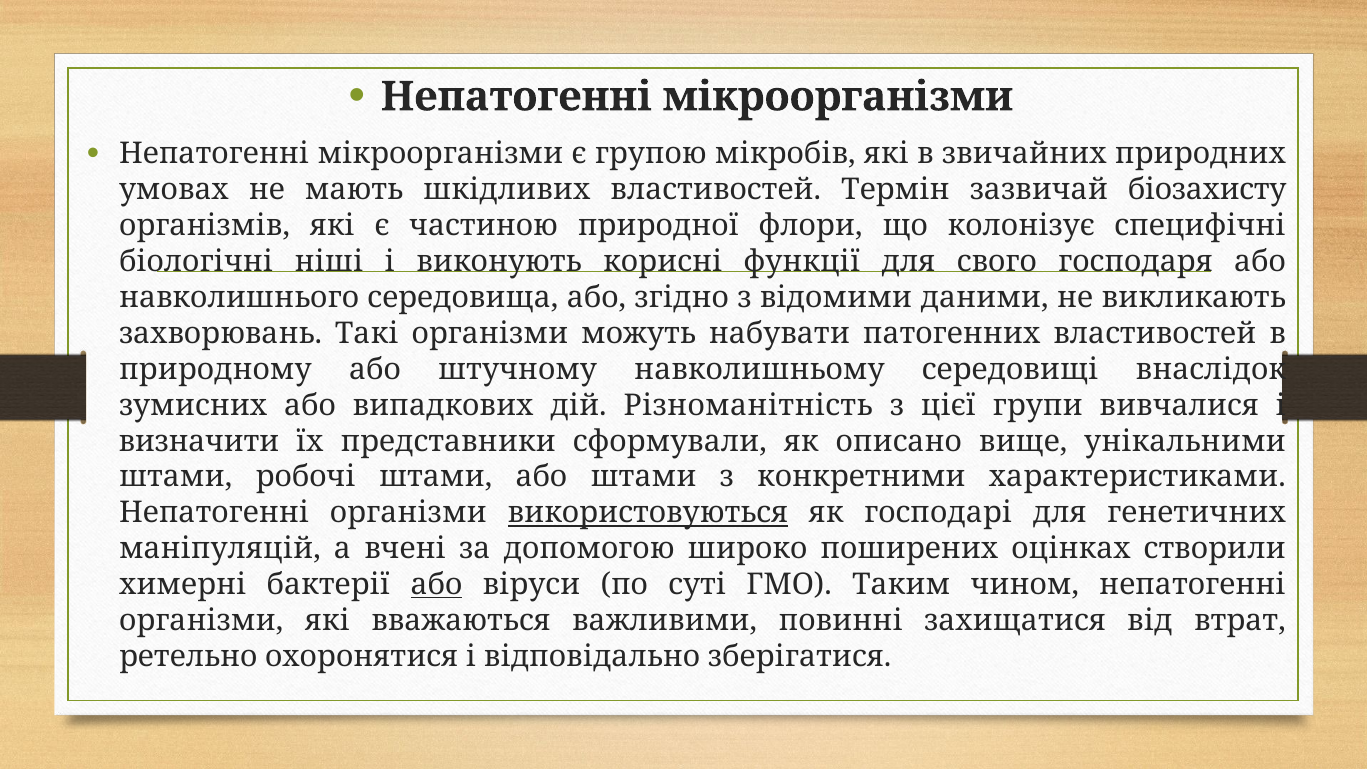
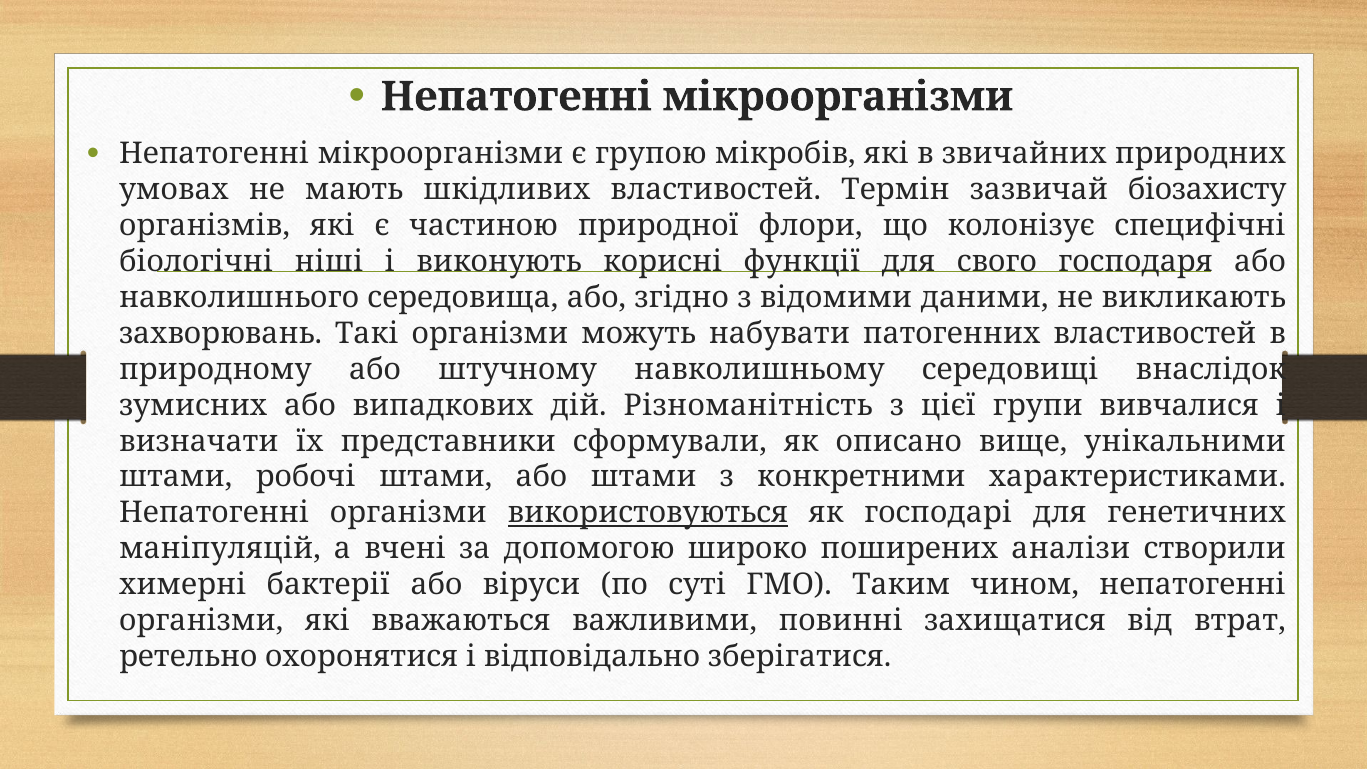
визначити: визначити -> визначати (199, 441)
оцінках: оцінках -> аналізи (1071, 549)
або underline: present -> none (436, 585)
